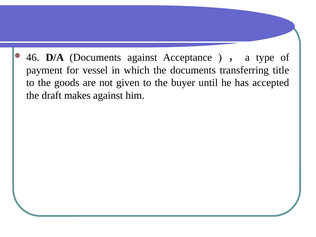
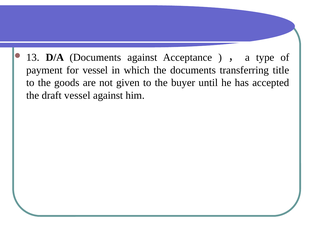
46: 46 -> 13 (33, 57)
draft makes: makes -> vessel (77, 95)
